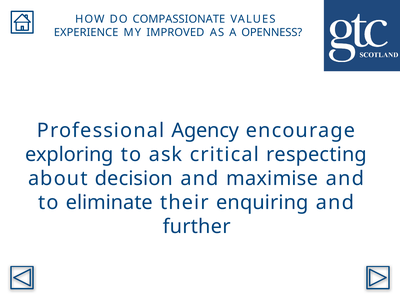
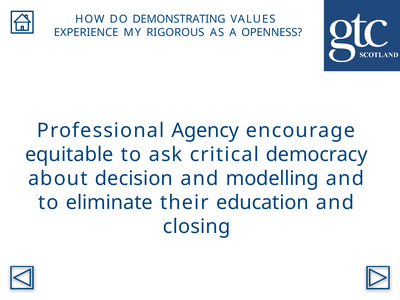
COMPASSIONATE: COMPASSIONATE -> DEMONSTRATING (179, 19)
IMPROVED: IMPROVED -> RIGOROUS (175, 32)
exploring: exploring -> equitable (69, 155)
respecting: respecting -> democracy (317, 155)
maximise: maximise -> modelling (272, 179)
enquiring: enquiring -> education (262, 203)
further: further -> closing (197, 227)
